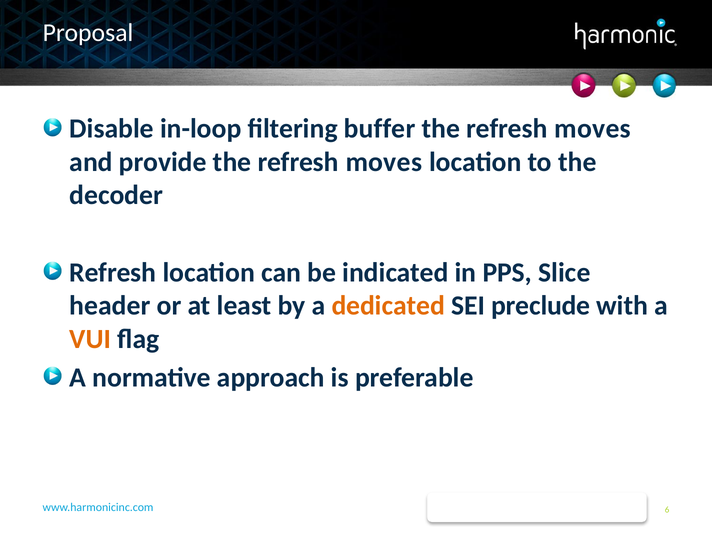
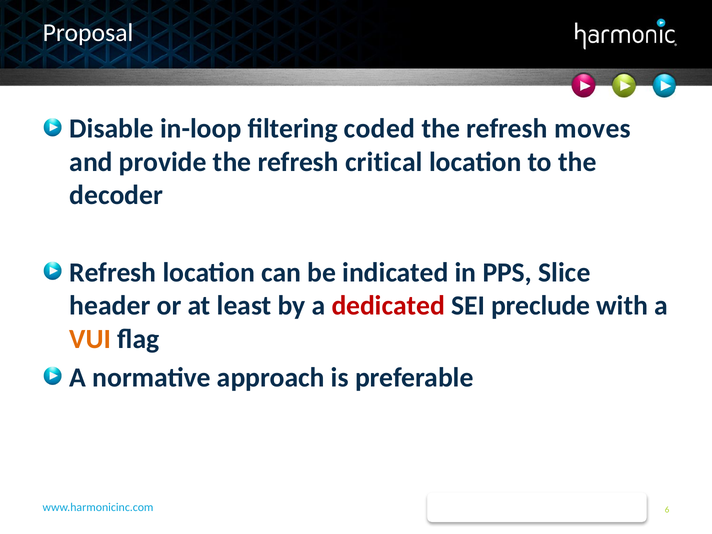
buffer: buffer -> coded (380, 129)
provide the refresh moves: moves -> critical (384, 162)
dedicated colour: orange -> red (388, 306)
